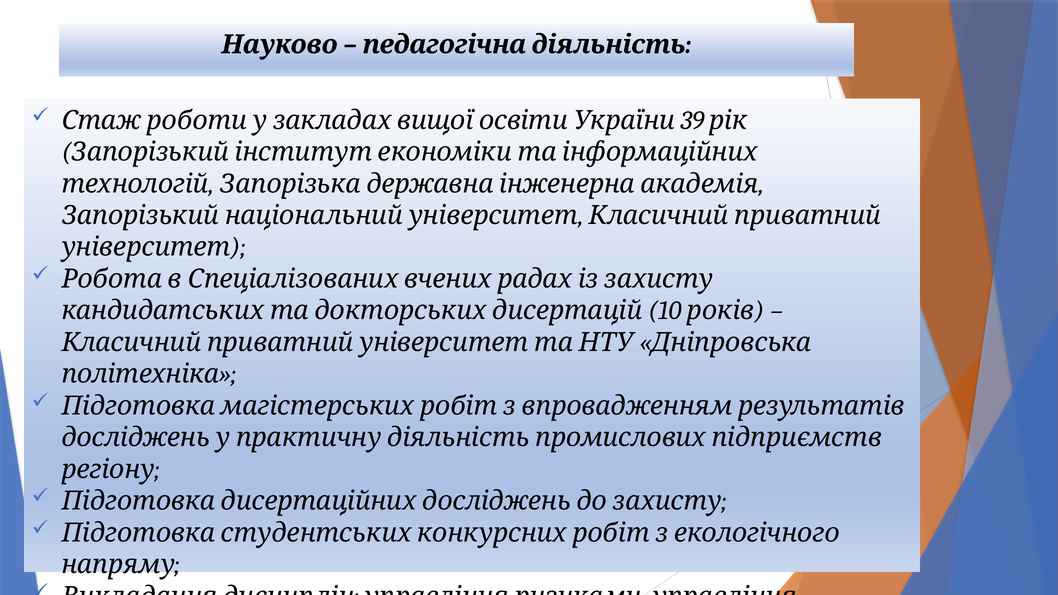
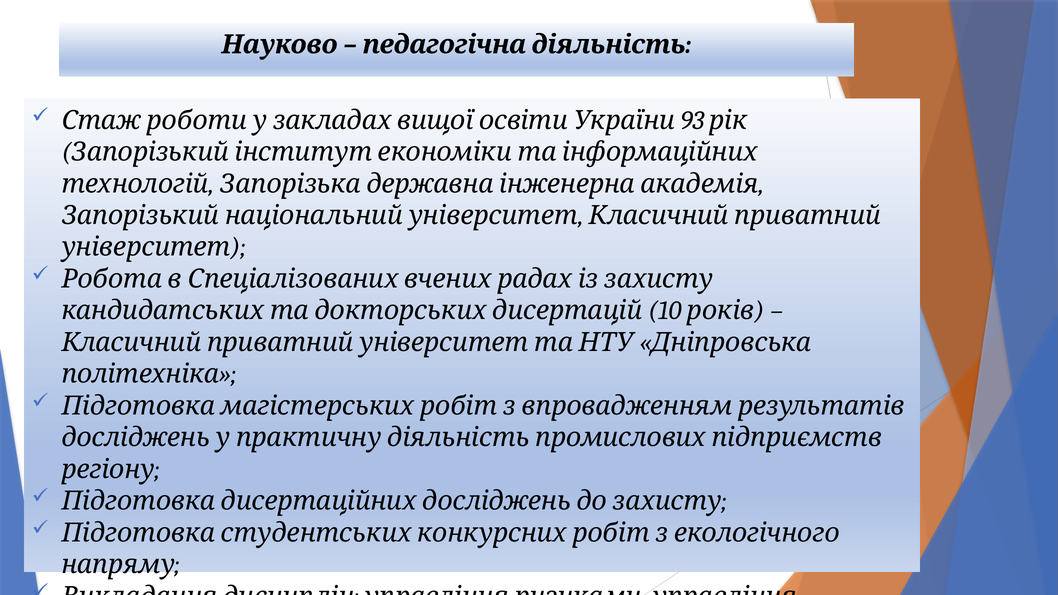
39: 39 -> 93 (693, 120)
